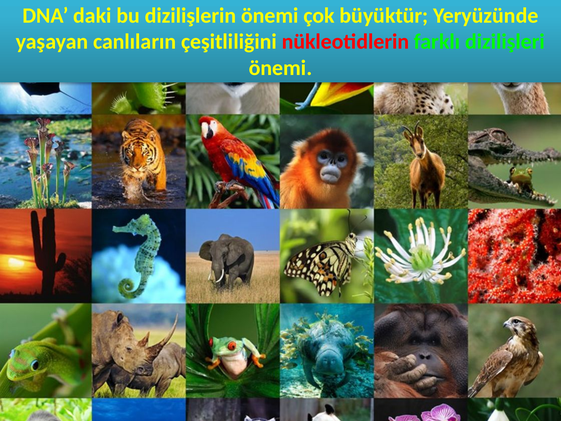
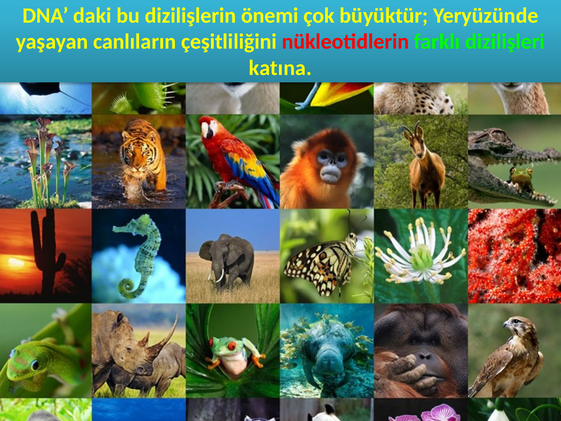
önemi: önemi -> katına (280, 68)
